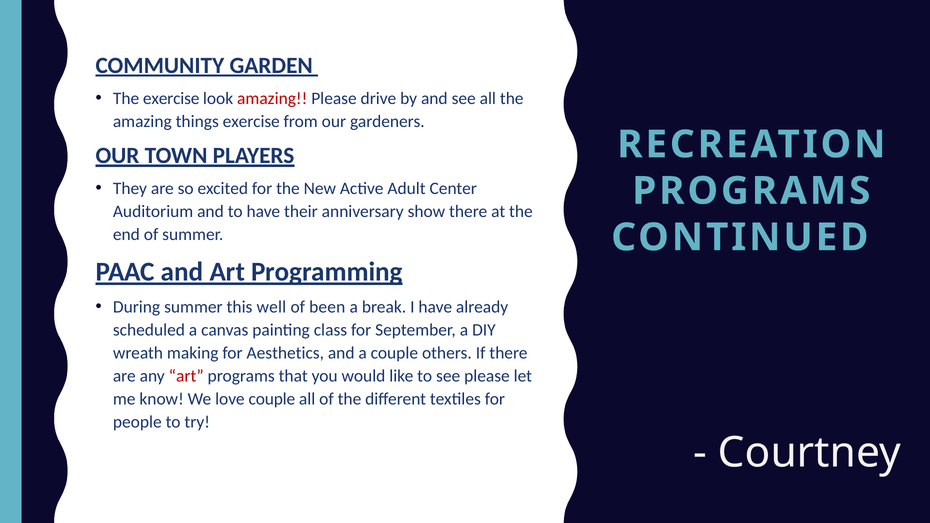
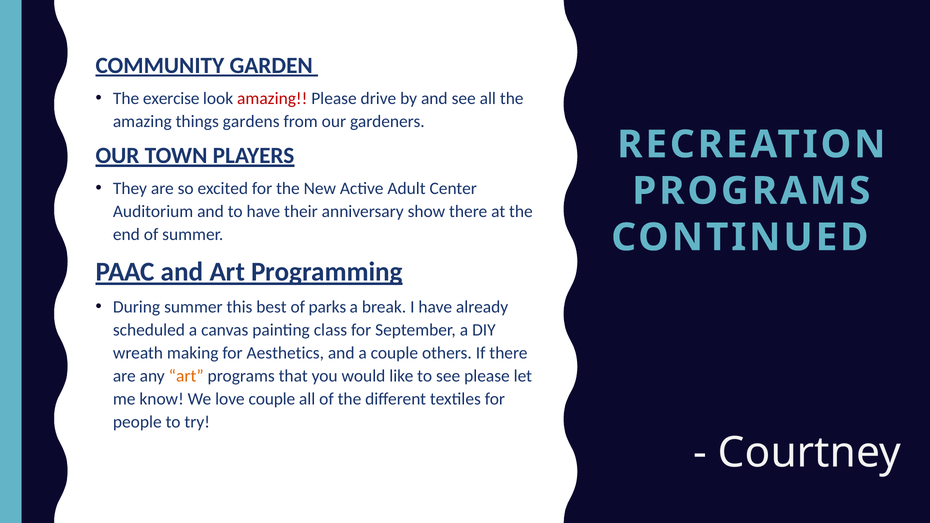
things exercise: exercise -> gardens (251, 121)
well: well -> best (271, 307)
been: been -> parks (327, 307)
art colour: red -> orange (186, 376)
